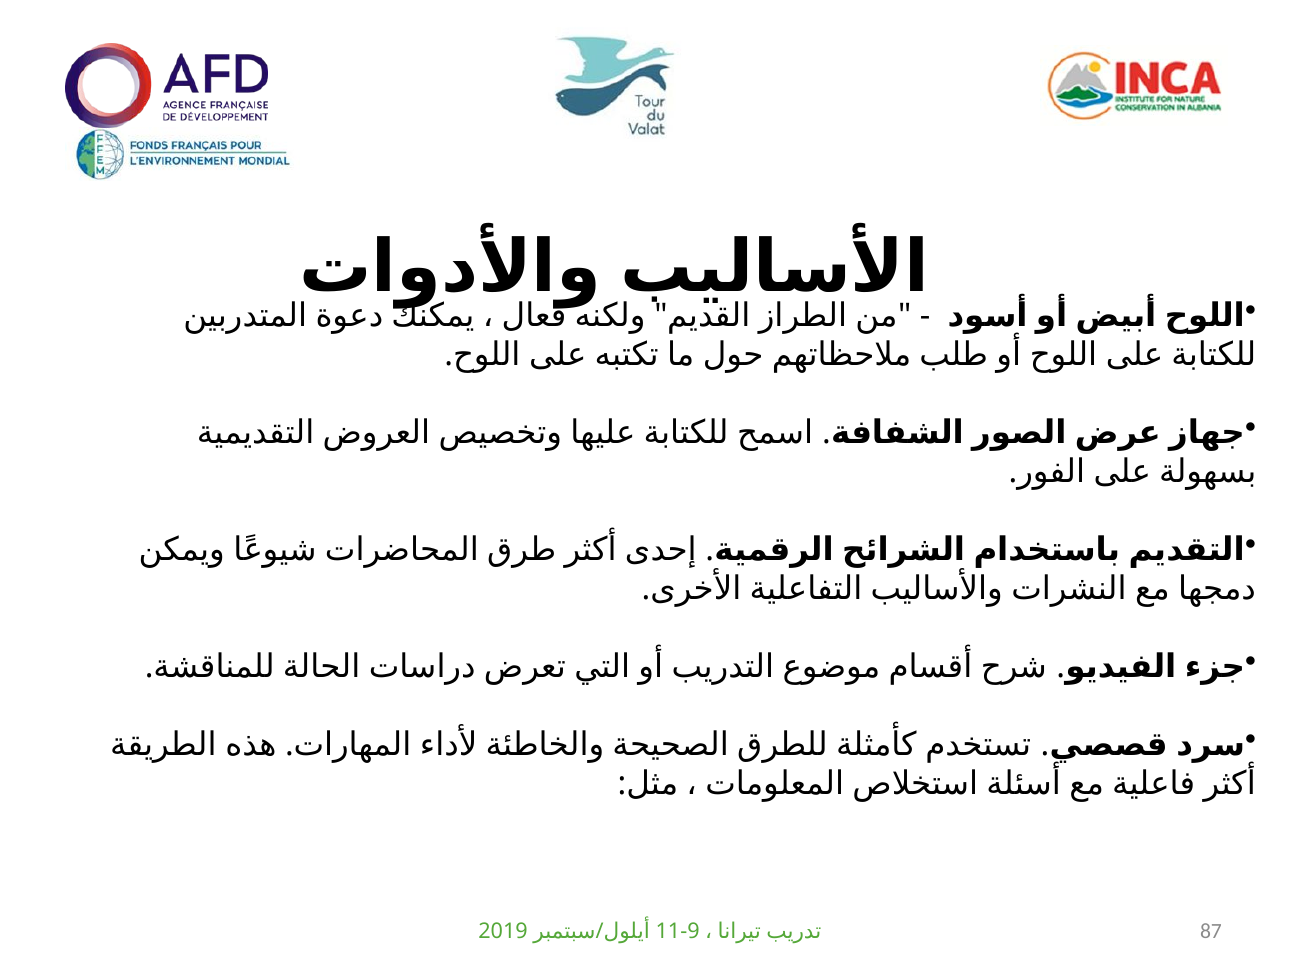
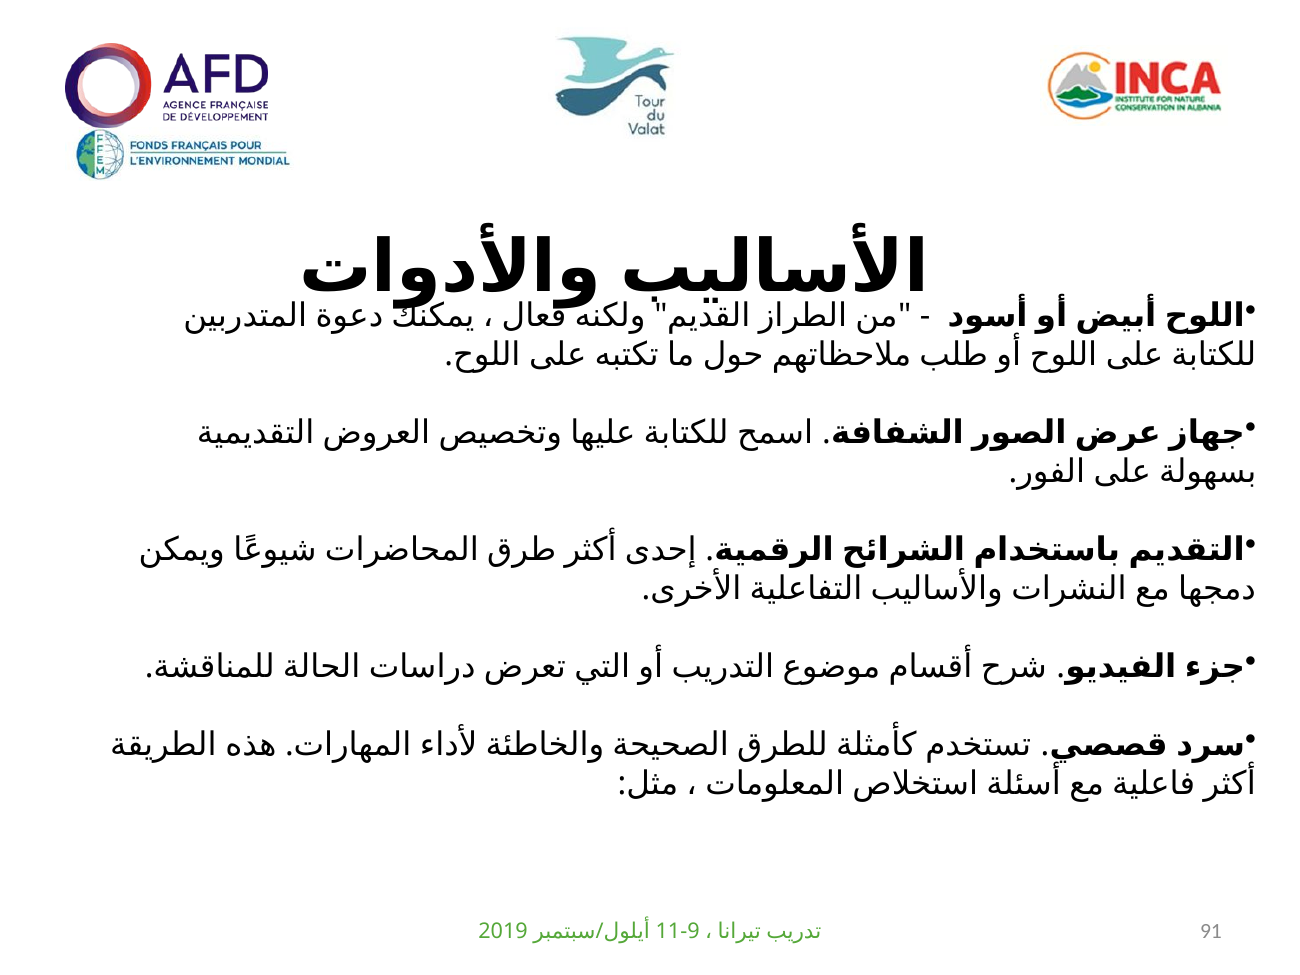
87: 87 -> 91 (1211, 931)
